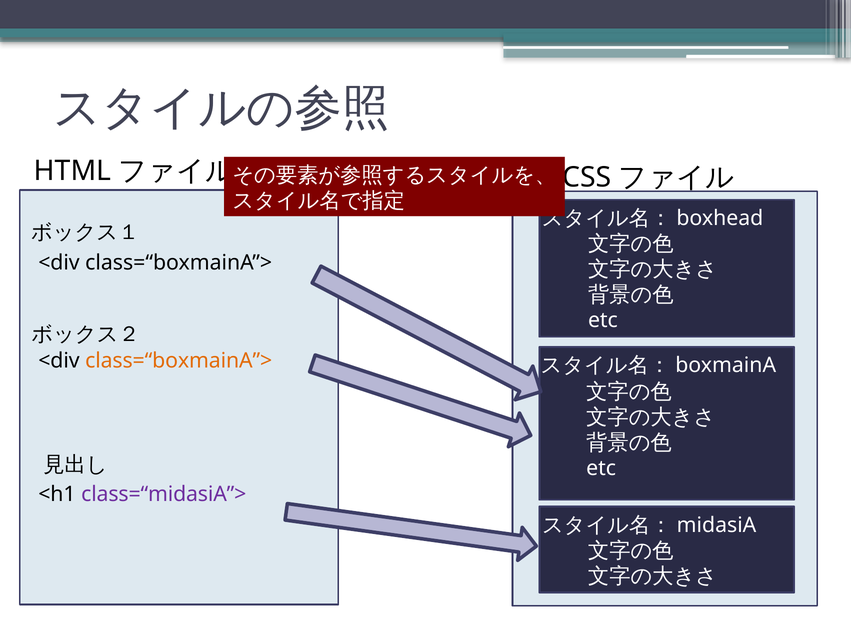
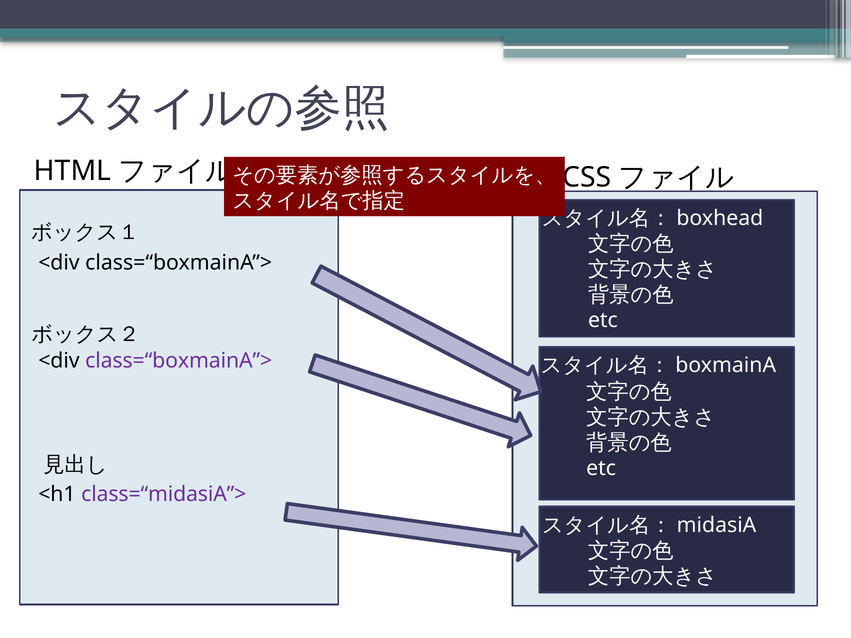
class=“boxmainA”> colour: orange -> purple (179, 361)
